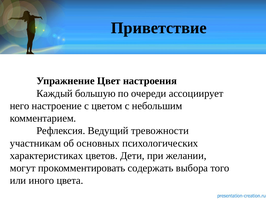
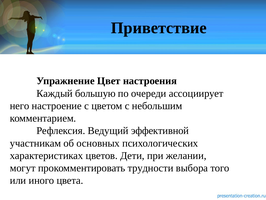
тревожности: тревожности -> эффективной (160, 130)
содержать: содержать -> трудности (151, 168)
